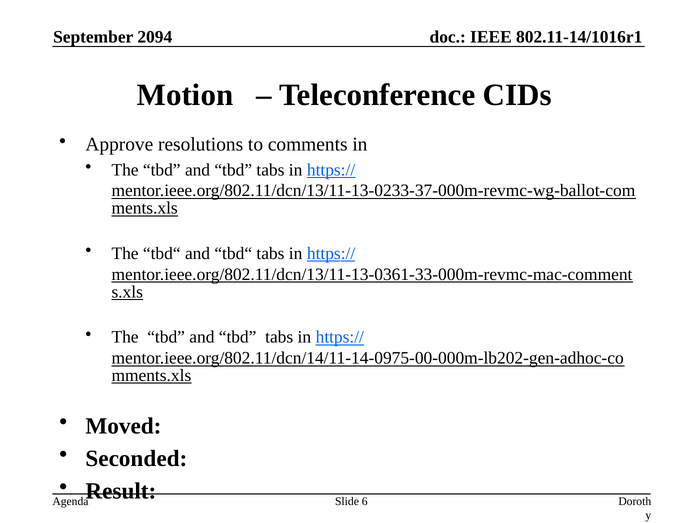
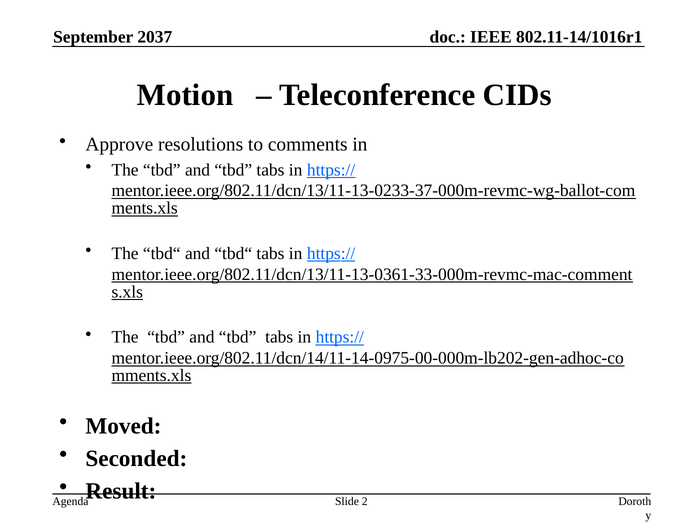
2094: 2094 -> 2037 (155, 37)
6: 6 -> 2 (365, 501)
